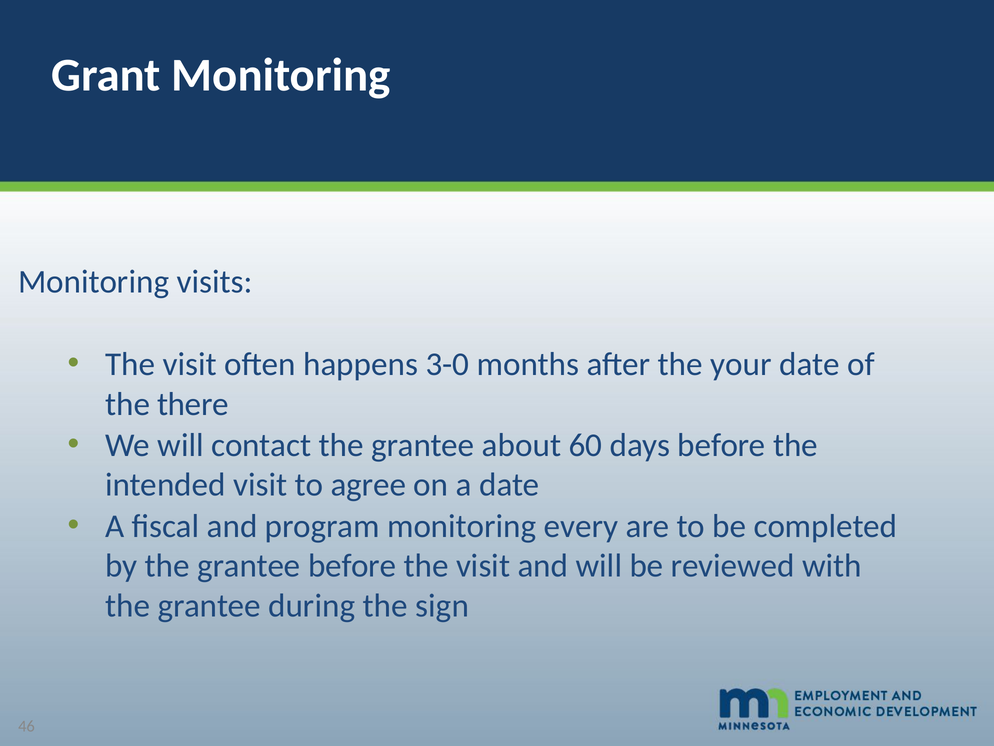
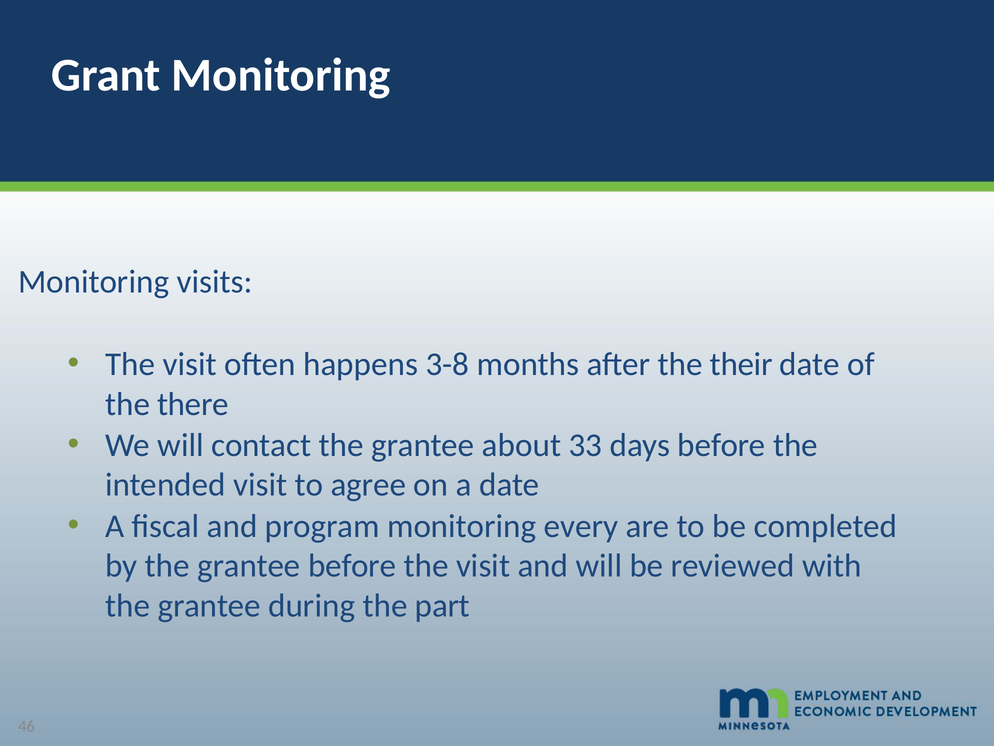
3-0: 3-0 -> 3-8 (447, 364)
your: your -> their (741, 364)
60: 60 -> 33 (585, 445)
sign: sign -> part (442, 605)
